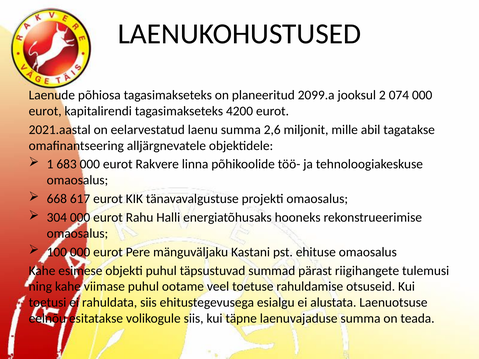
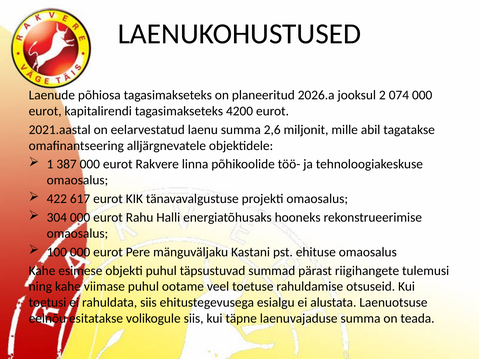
2099.a: 2099.a -> 2026.a (316, 95)
683: 683 -> 387 (67, 164)
668: 668 -> 422 (57, 199)
